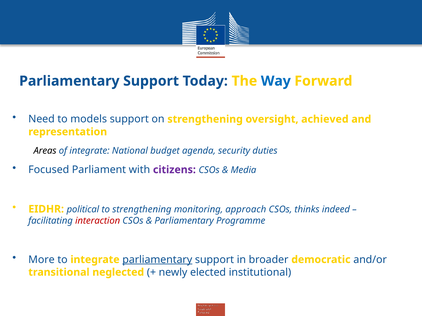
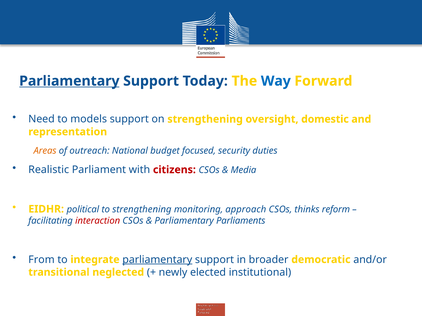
Parliamentary underline: none -> present (69, 81)
achieved: achieved -> domestic (325, 119)
Areas colour: black -> orange (45, 151)
of integrate: integrate -> outreach (89, 151)
agenda: agenda -> focused (199, 151)
Focused: Focused -> Realistic (49, 170)
citizens colour: purple -> red (174, 170)
indeed: indeed -> reform (336, 210)
Programme: Programme -> Parliaments (241, 221)
More: More -> From (41, 260)
